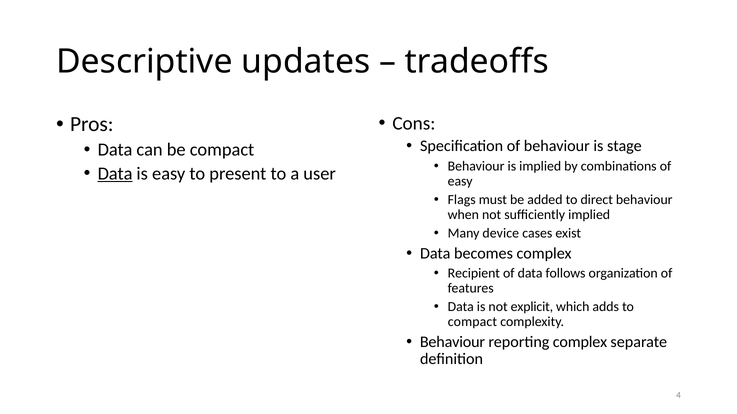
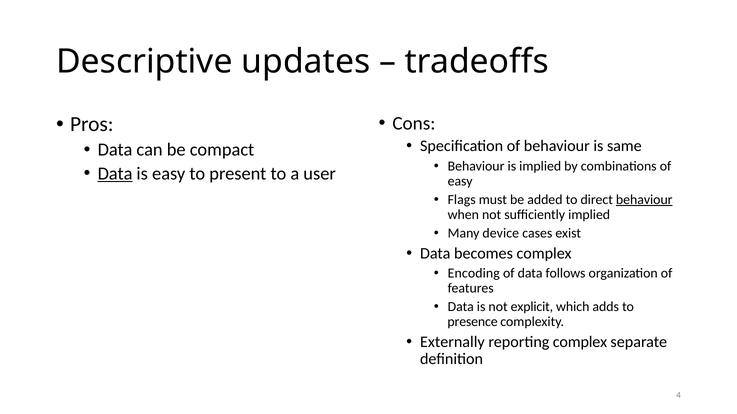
stage: stage -> same (624, 146)
behaviour underline: none -> present (644, 200)
Recipient: Recipient -> Encoding (474, 274)
compact: compact -> presence (473, 322)
Behaviour: Behaviour -> Externally (452, 342)
